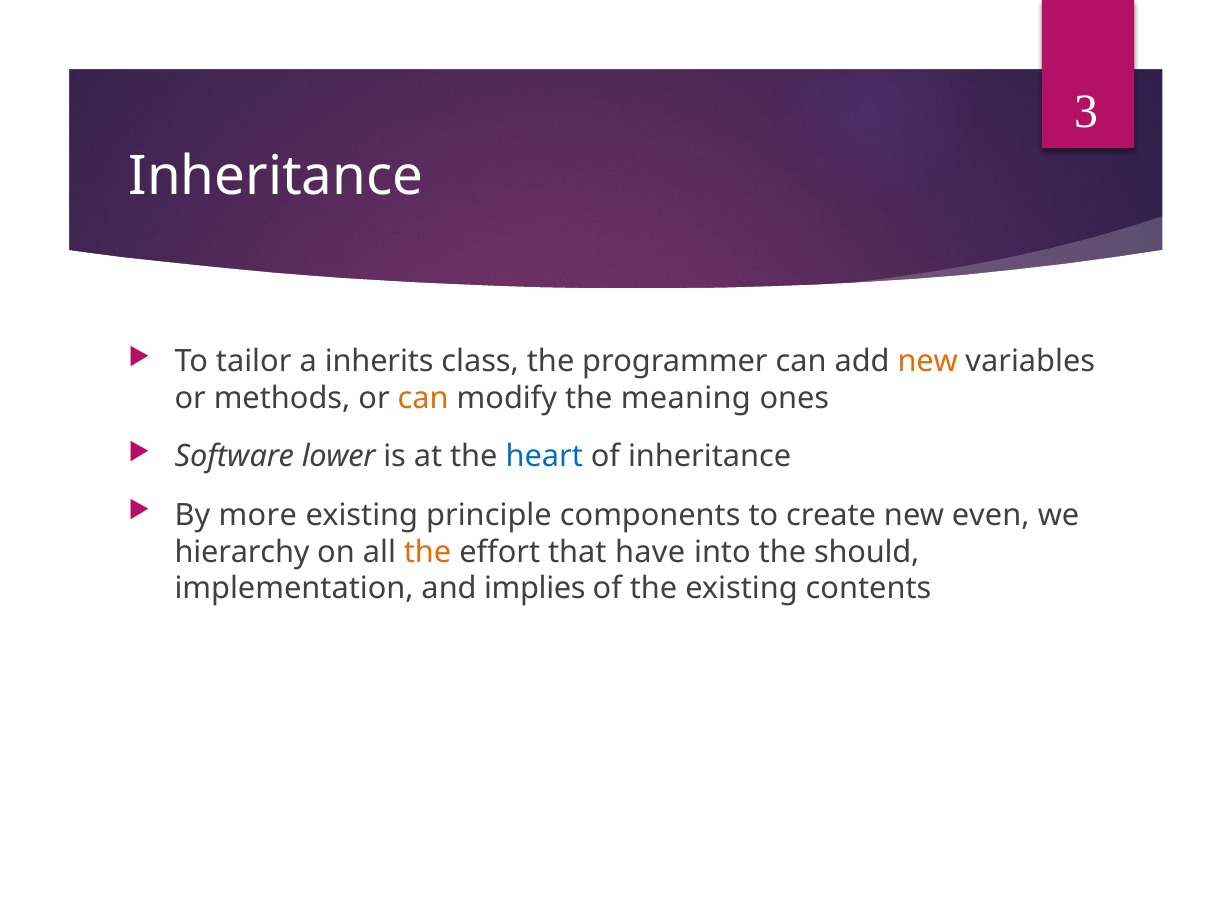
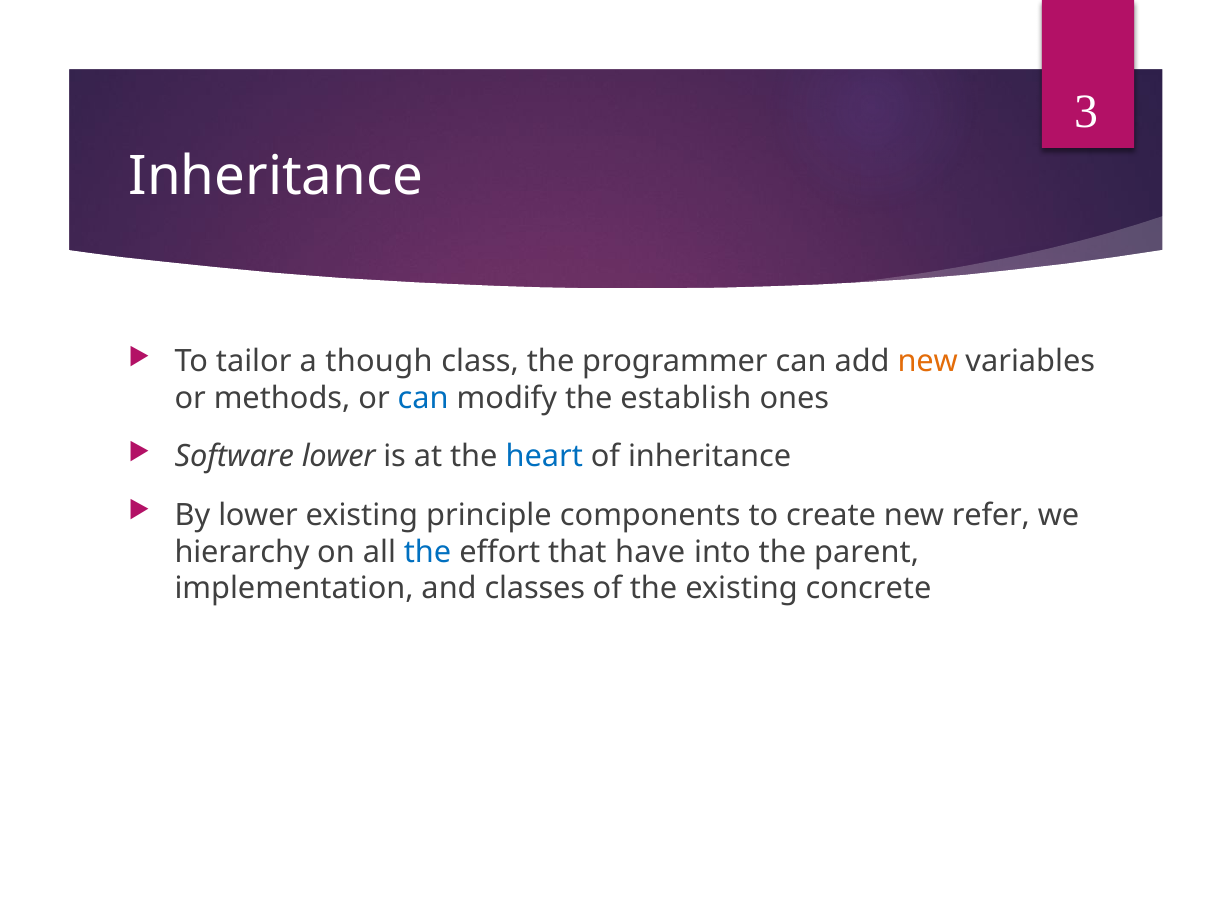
inherits: inherits -> though (379, 362)
can colour: orange -> blue (423, 398)
meaning: meaning -> establish (686, 398)
By more: more -> lower (258, 515)
even: even -> refer (991, 515)
the colour: orange -> blue (428, 552)
should: should -> parent (867, 552)
implies: implies -> classes (535, 589)
contents: contents -> concrete (869, 589)
